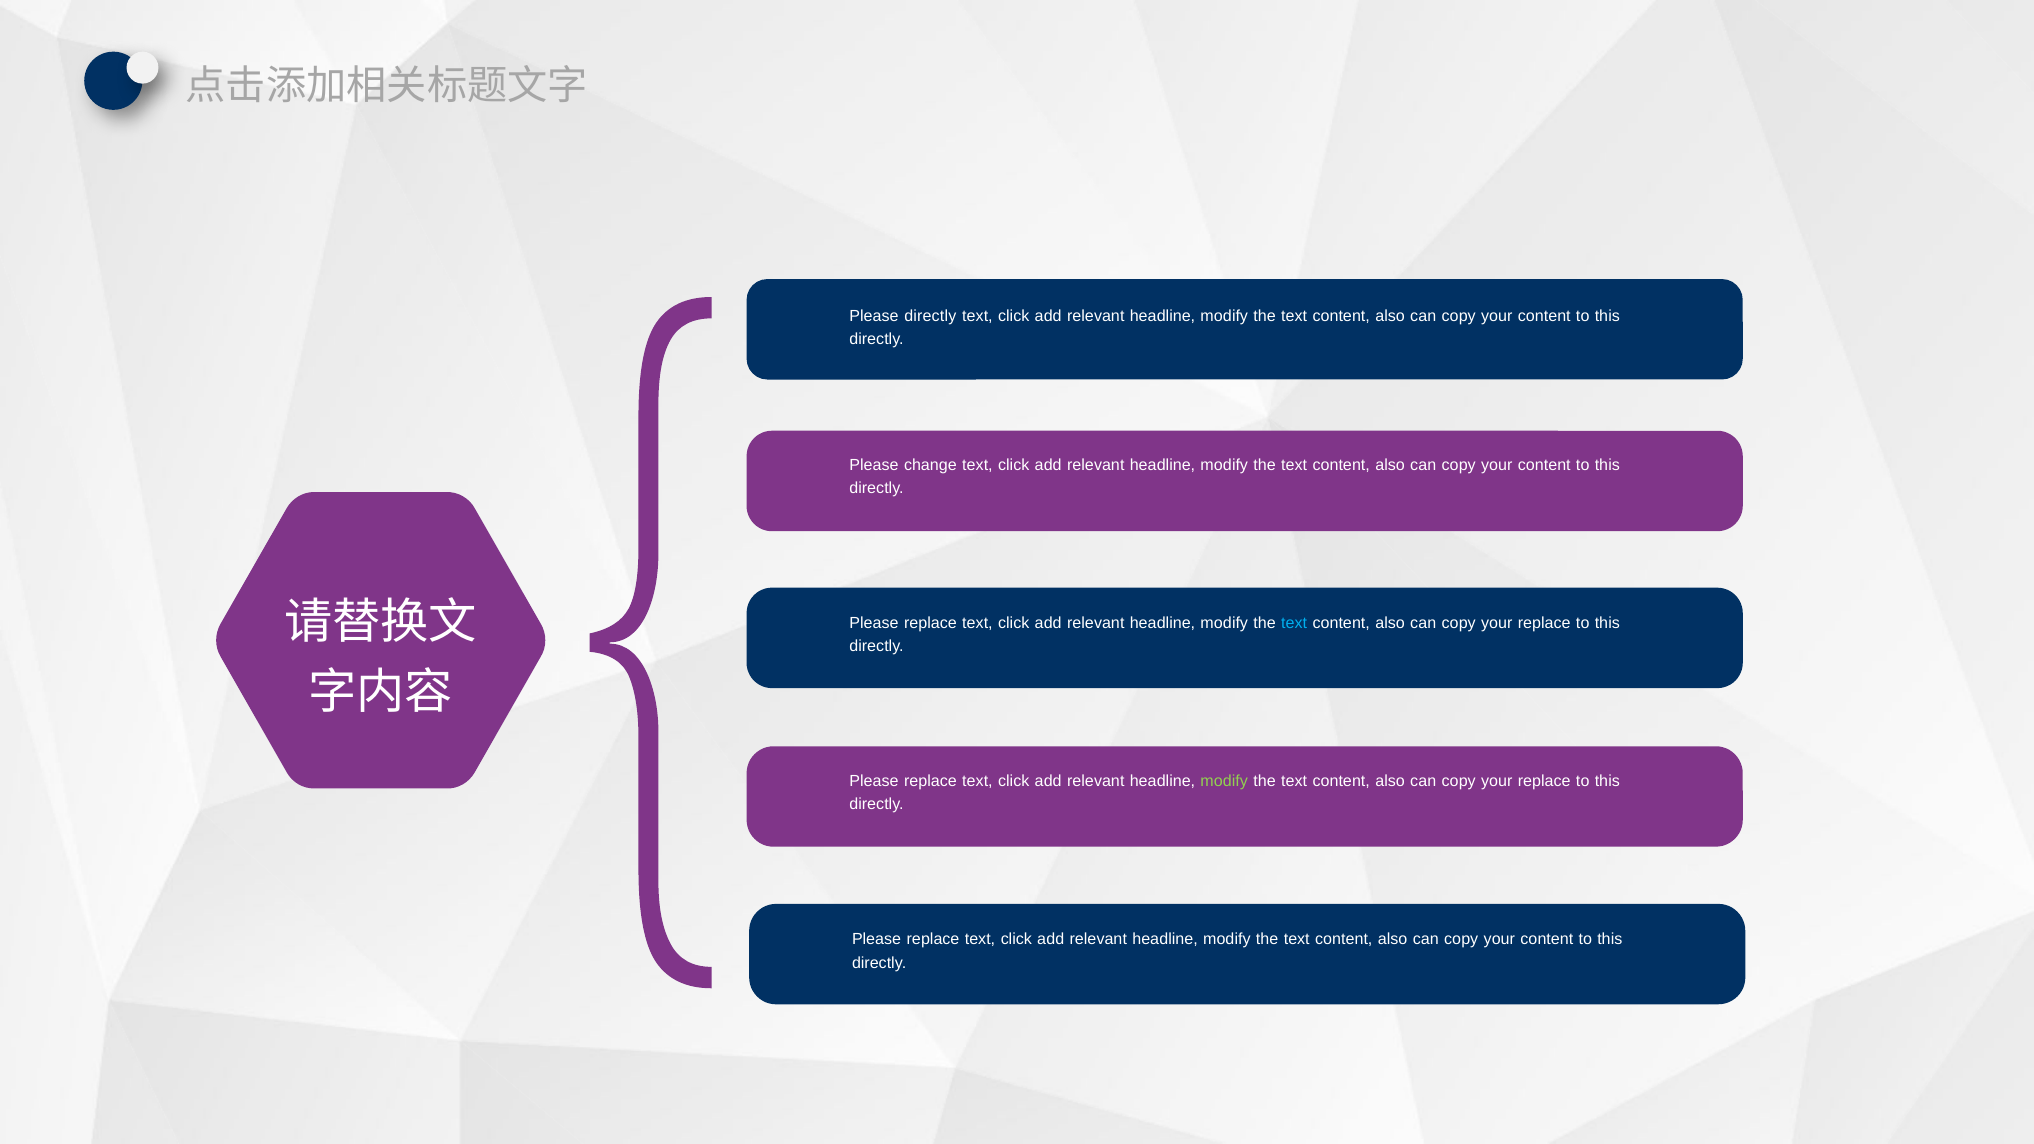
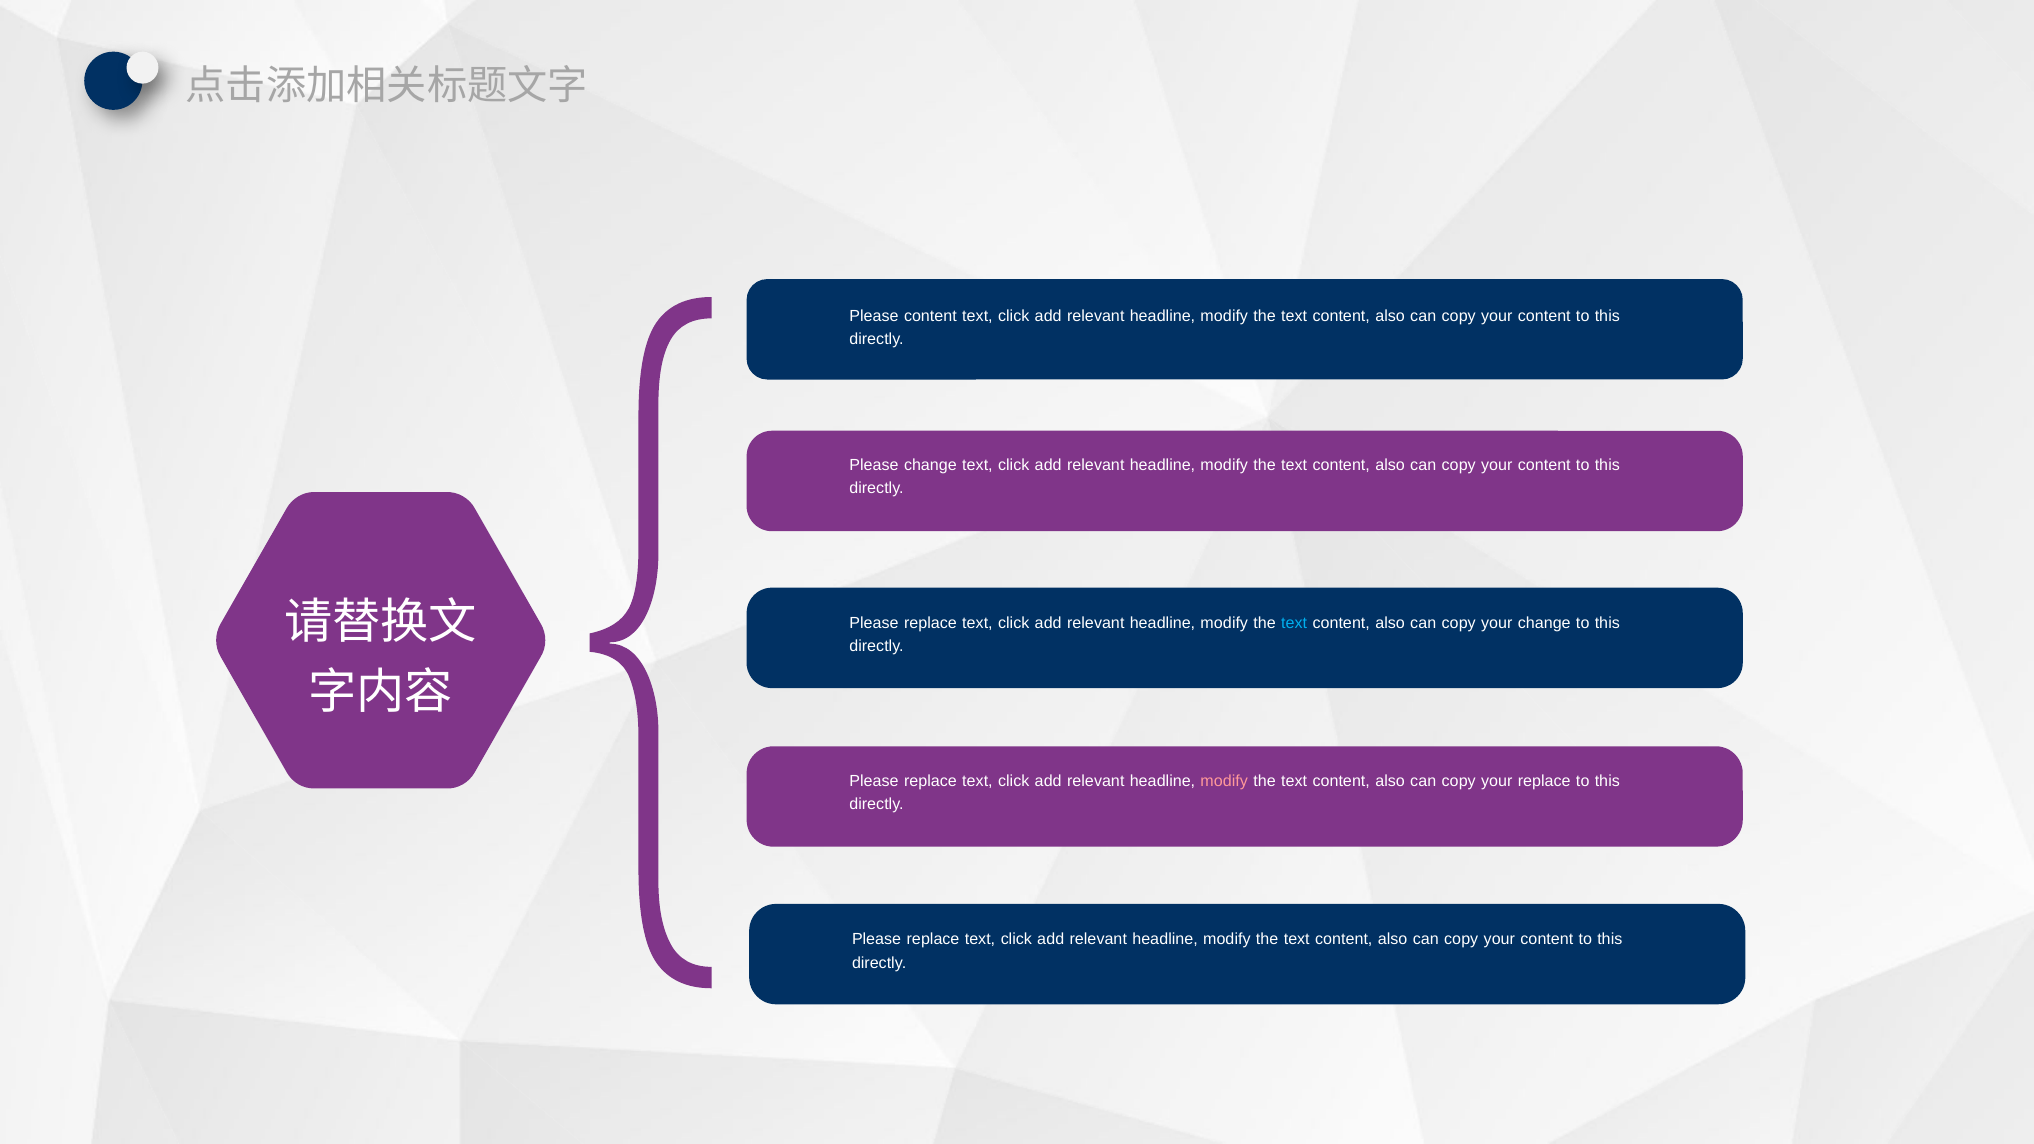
Please directly: directly -> content (930, 316)
replace: replace -> change (1544, 623)
modify colour: light green -> pink (1224, 782)
